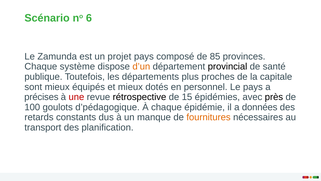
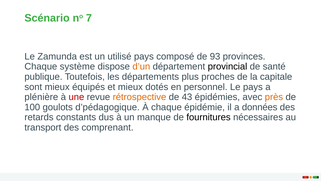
6: 6 -> 7 (89, 18)
projet: projet -> utilisé (119, 56)
85: 85 -> 93 (215, 56)
précises: précises -> plénière (41, 97)
rétrospective colour: black -> orange (139, 97)
15: 15 -> 43 (187, 97)
près colour: black -> orange (274, 97)
fournitures colour: orange -> black (209, 117)
planification: planification -> comprenant (108, 127)
